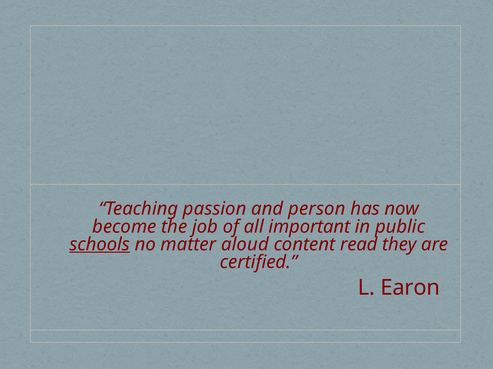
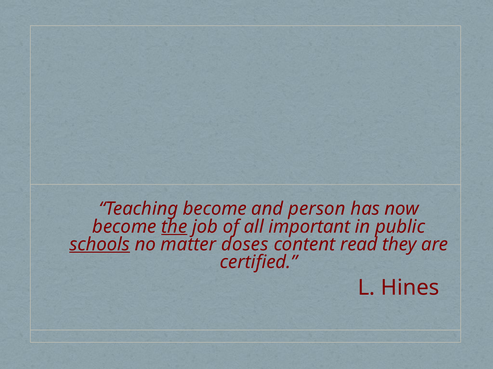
Teaching passion: passion -> become (215, 209)
the underline: none -> present (174, 227)
aloud: aloud -> doses (245, 245)
Earon: Earon -> Hines (410, 288)
